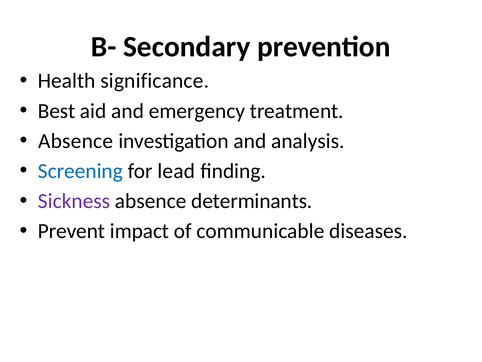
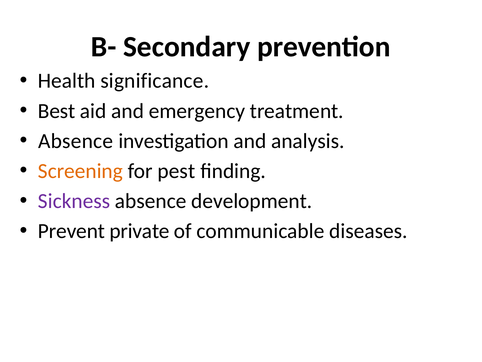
Screening colour: blue -> orange (80, 171)
lead: lead -> pest (176, 171)
determinants: determinants -> development (252, 201)
impact: impact -> private (140, 231)
